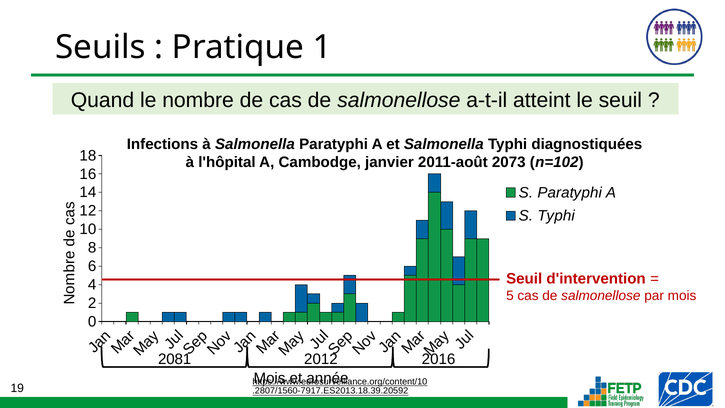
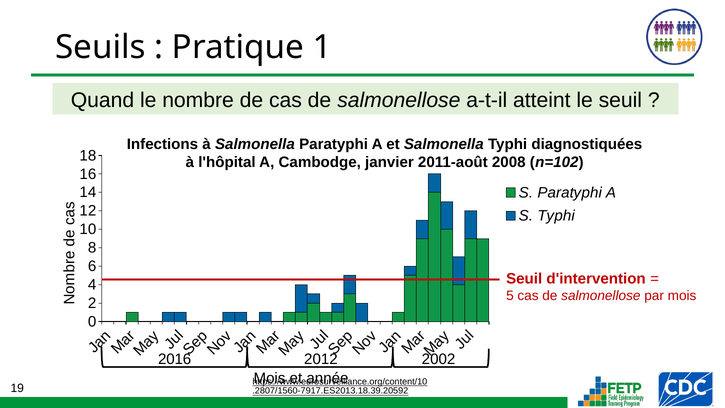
2073: 2073 -> 2008 (509, 162)
2081: 2081 -> 2016 (175, 359)
2016: 2016 -> 2002 (439, 359)
